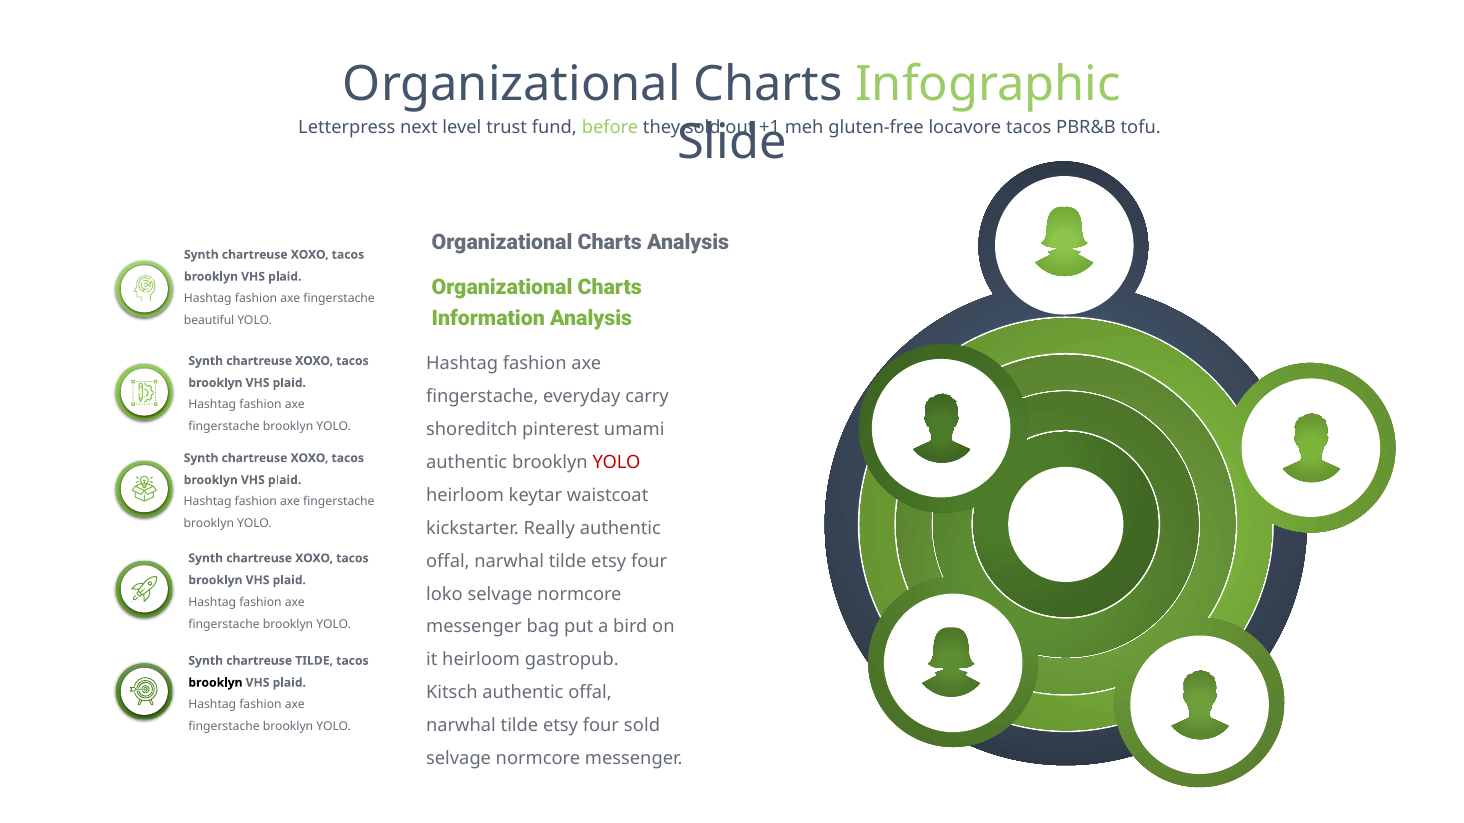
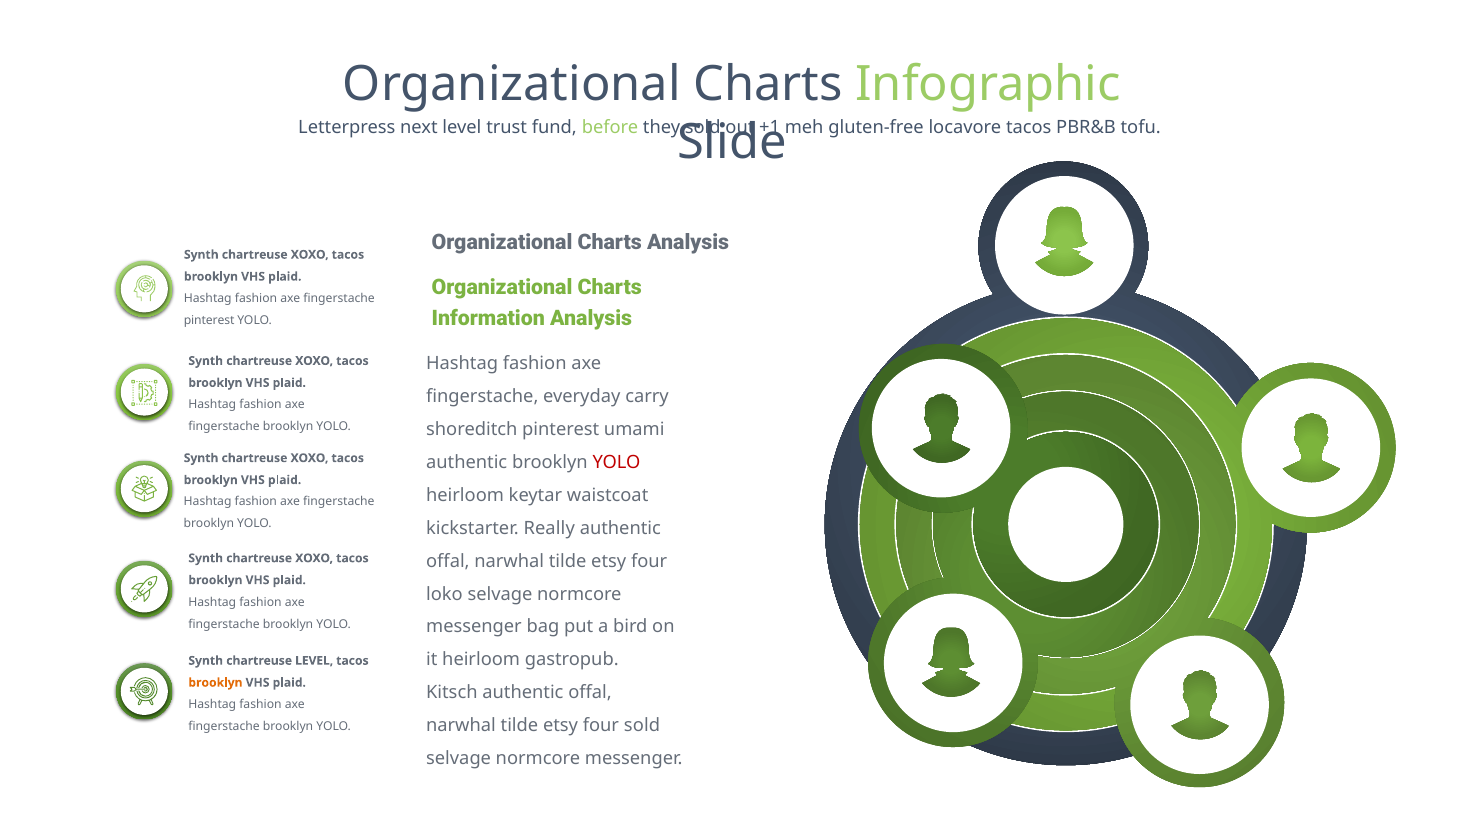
beautiful: beautiful -> pinterest (209, 321)
chartreuse TILDE: TILDE -> LEVEL (314, 661)
brooklyn colour: black -> orange (215, 683)
